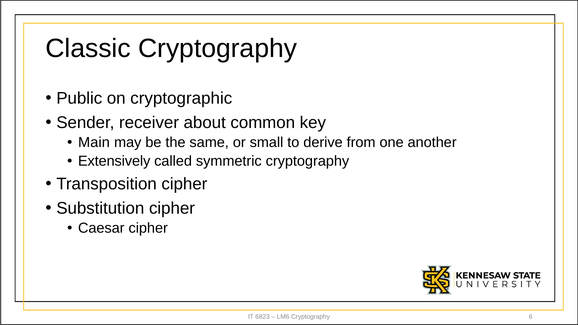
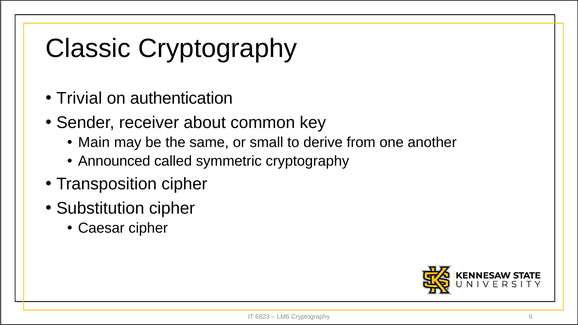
Public: Public -> Trivial (79, 98)
cryptographic: cryptographic -> authentication (181, 98)
Extensively: Extensively -> Announced (114, 161)
